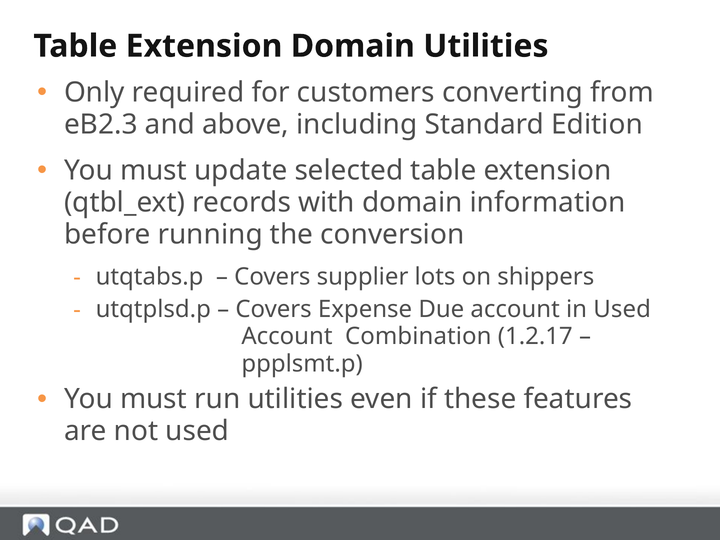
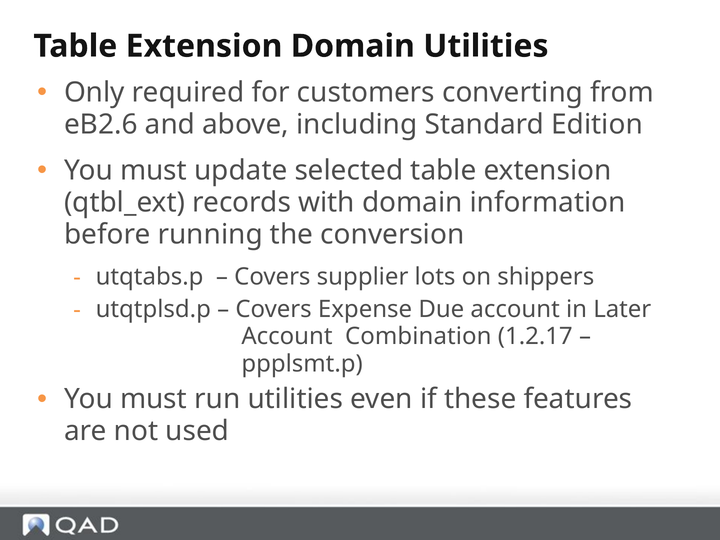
eB2.3: eB2.3 -> eB2.6 (101, 124)
in Used: Used -> Later (622, 309)
